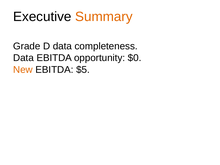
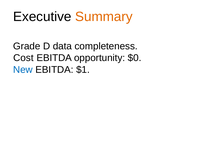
Data: Data -> Cost (23, 58)
New colour: orange -> blue (23, 70)
$5: $5 -> $1 (83, 70)
